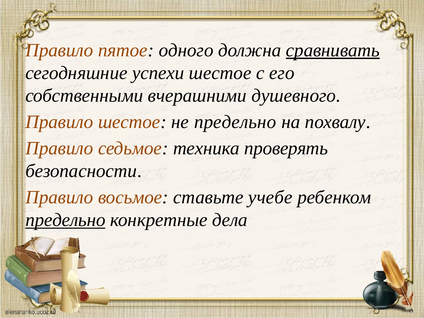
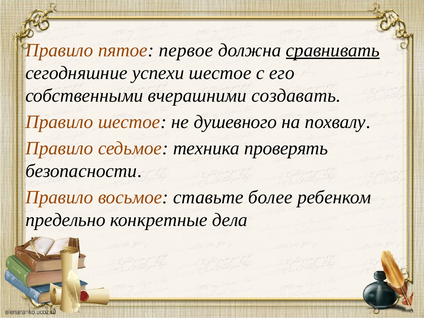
одного: одного -> первое (186, 50)
душевного: душевного -> создавать (296, 95)
не предельно: предельно -> душевного (235, 122)
учебе: учебе -> более (270, 197)
предельно underline: present -> none (65, 220)
